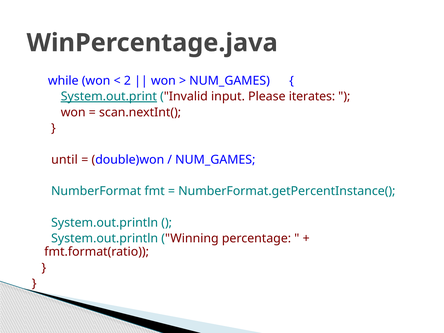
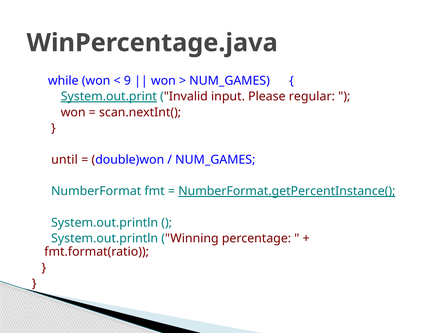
2: 2 -> 9 (127, 81)
iterates: iterates -> regular (312, 96)
NumberFormat.getPercentInstance( underline: none -> present (287, 191)
